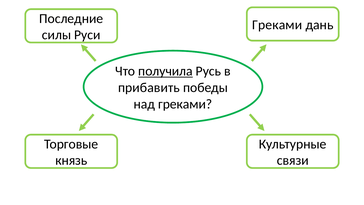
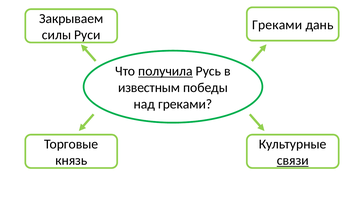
Последние: Последние -> Закрываем (71, 19)
прибавить: прибавить -> известным (149, 88)
связи underline: none -> present (293, 160)
